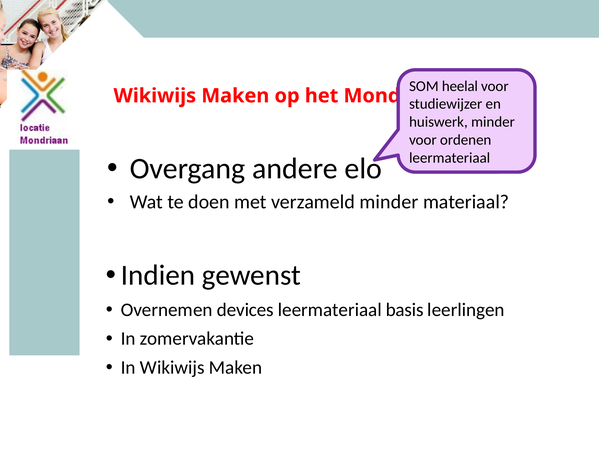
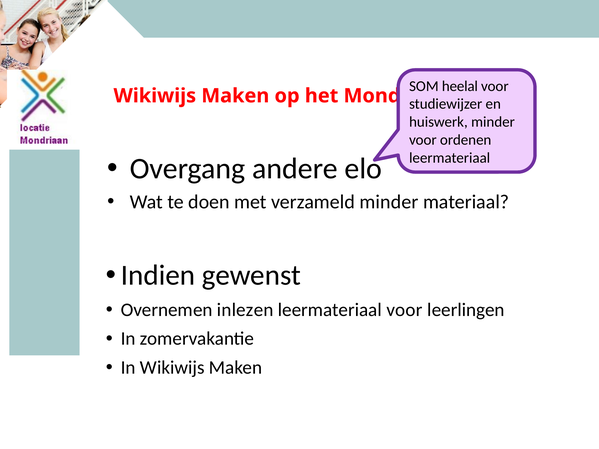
devices: devices -> inlezen (245, 310)
leermateriaal basis: basis -> voor (404, 310)
